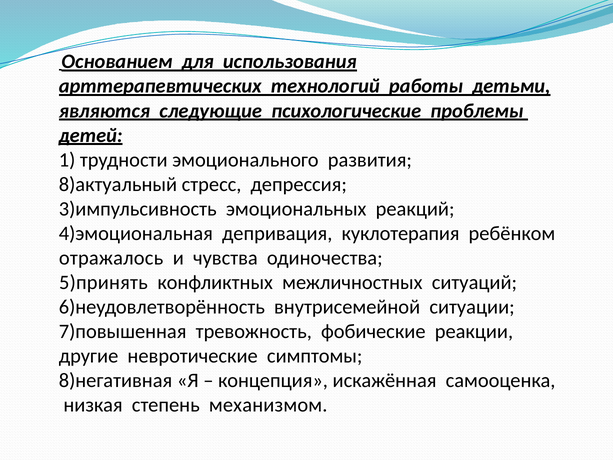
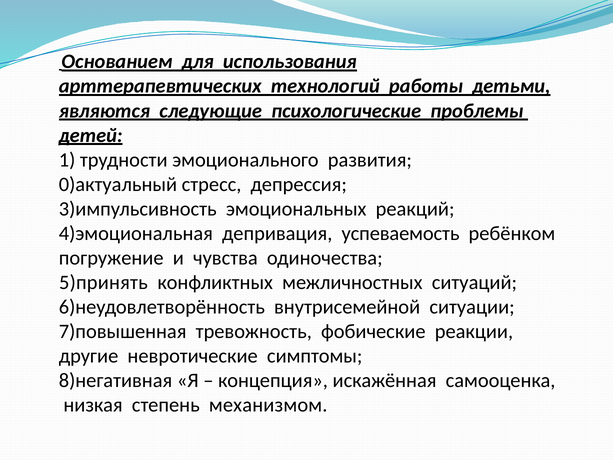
8)актуальный: 8)актуальный -> 0)актуальный (118, 184)
куклотерапия: куклотерапия -> успеваемость (401, 233)
отражалось: отражалось -> погружение (111, 258)
